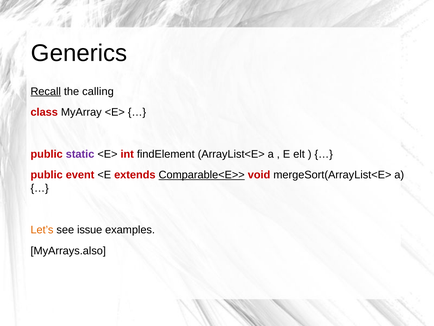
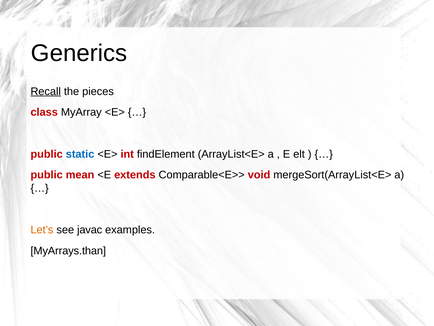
calling: calling -> pieces (98, 91)
static colour: purple -> blue (80, 154)
event: event -> mean (80, 175)
Comparable<E>> underline: present -> none (202, 175)
issue: issue -> javac (90, 230)
MyArrays.also: MyArrays.also -> MyArrays.than (68, 250)
